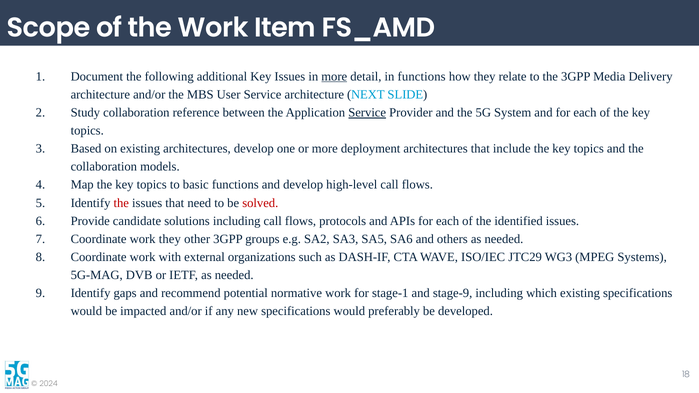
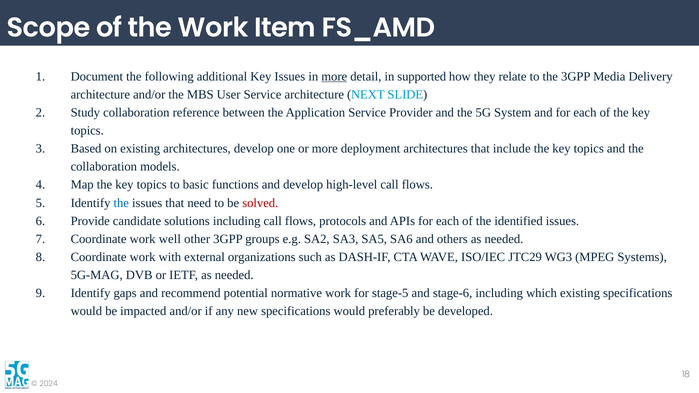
in functions: functions -> supported (422, 76)
Service underline: present -> none (367, 113)
the colour: red -> blue (121, 203)
work they: they -> well (170, 239)
stage-1: stage-1 -> stage-5 (390, 293)
stage-9: stage-9 -> stage-6 (453, 293)
